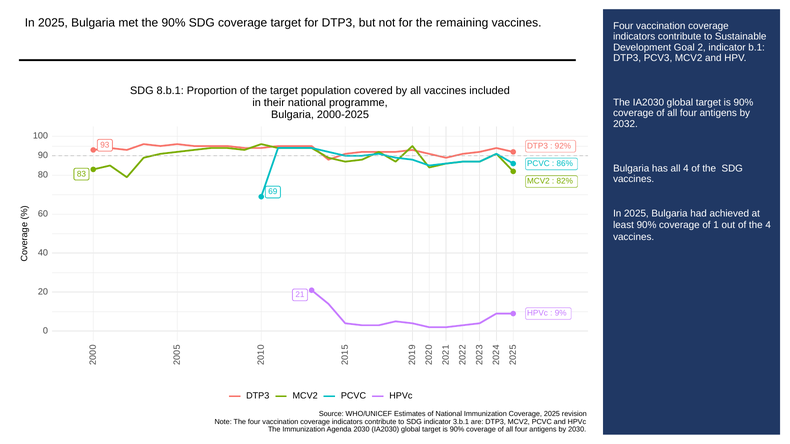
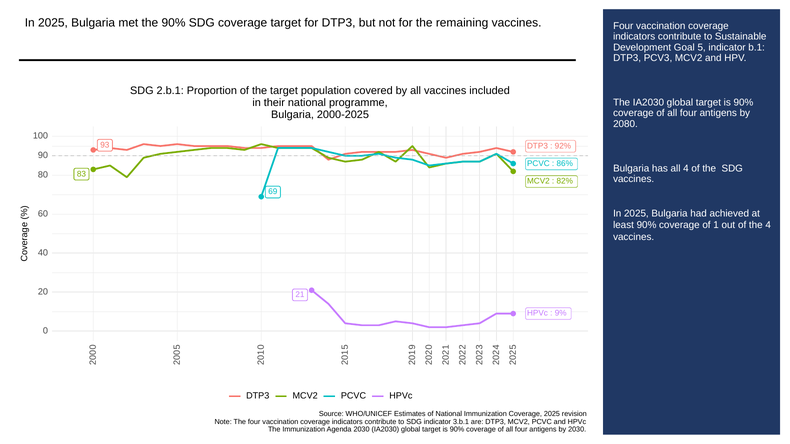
Goal 2: 2 -> 5 (702, 47)
8.b.1: 8.b.1 -> 2.b.1 (170, 91)
2032: 2032 -> 2080 (625, 124)
